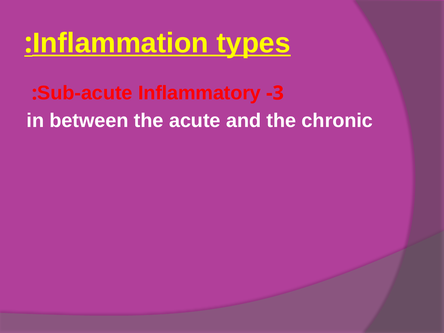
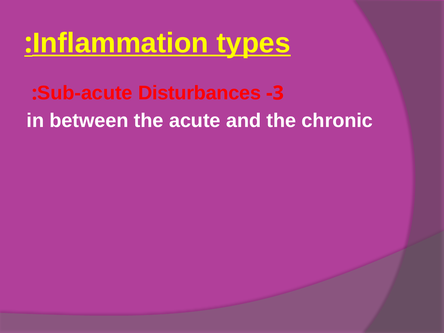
Inflammatory: Inflammatory -> Disturbances (200, 93)
